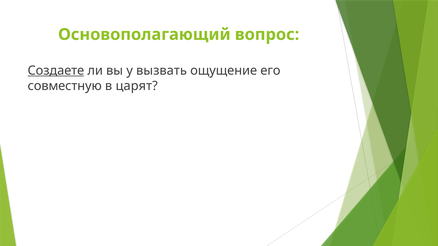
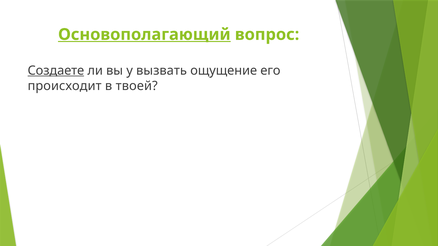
Основополагающий underline: none -> present (144, 35)
совместную: совместную -> происходит (65, 86)
царят: царят -> твоей (137, 86)
